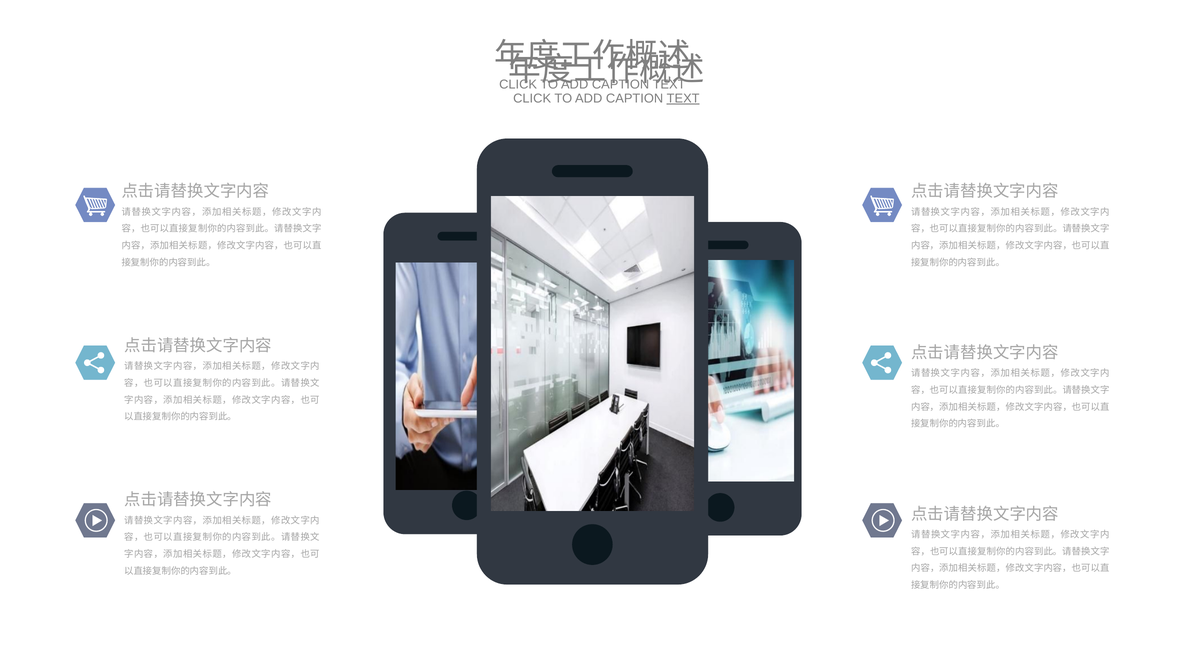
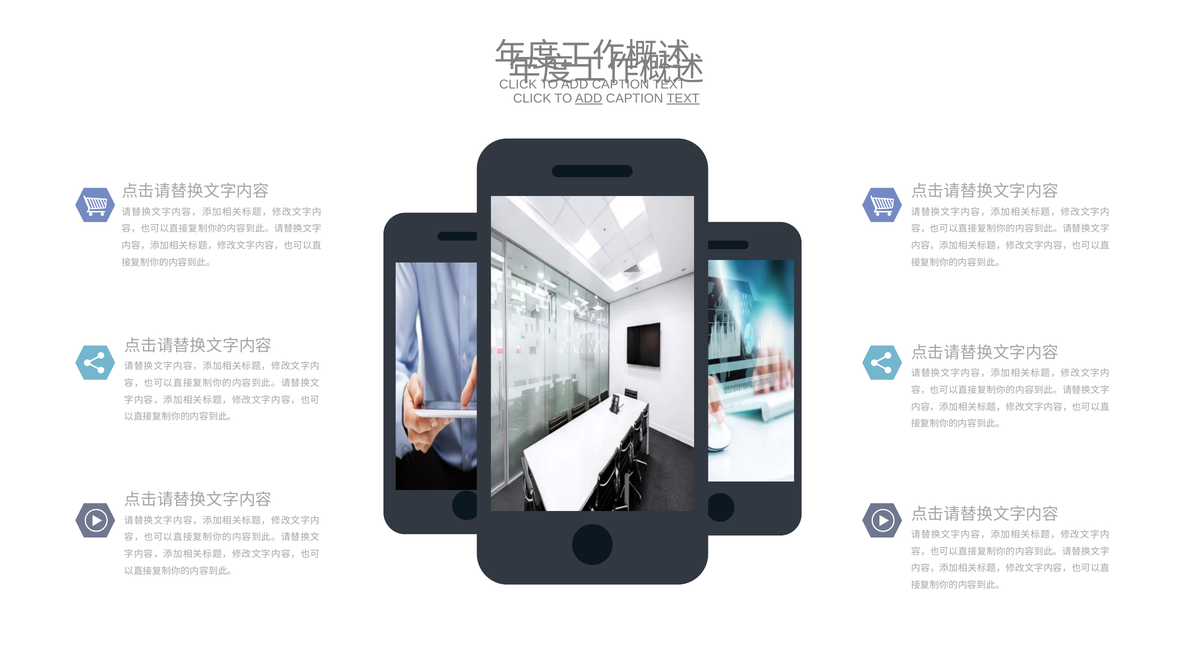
ADD underline: none -> present (589, 99)
